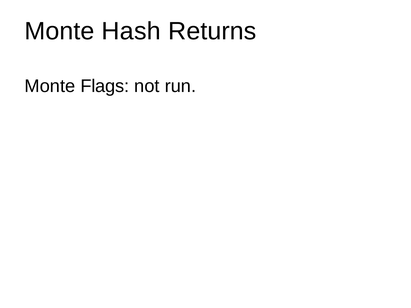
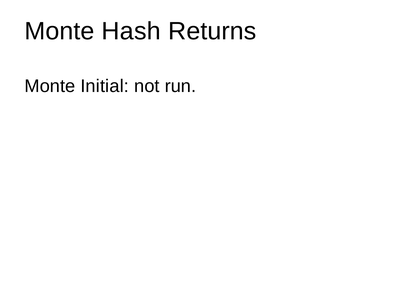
Flags: Flags -> Initial (105, 86)
